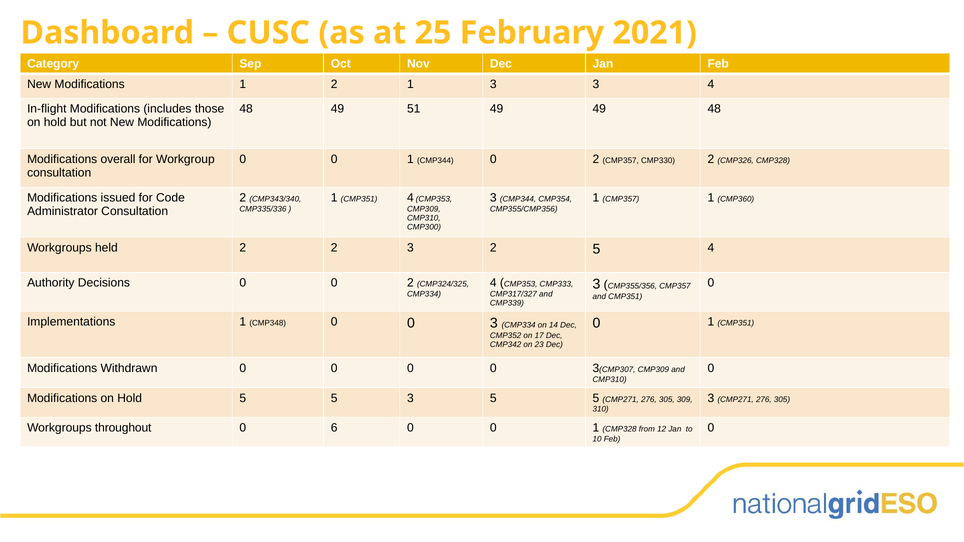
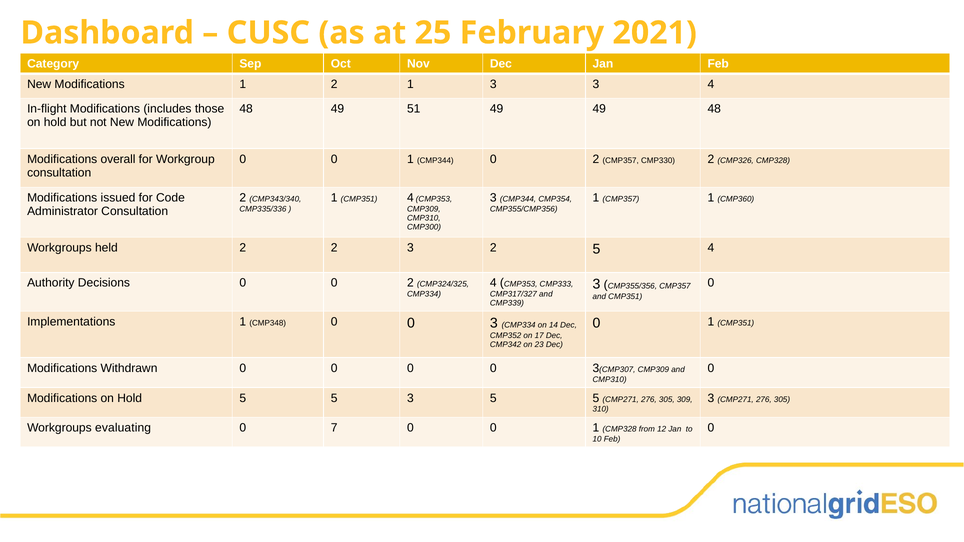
throughout: throughout -> evaluating (123, 428)
6: 6 -> 7 (334, 428)
